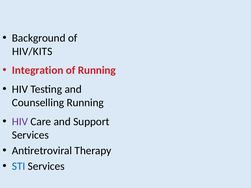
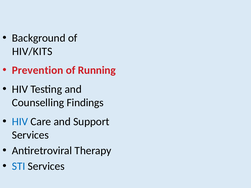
Integration: Integration -> Prevention (38, 70)
Counselling Running: Running -> Findings (85, 103)
HIV colour: purple -> blue (20, 122)
